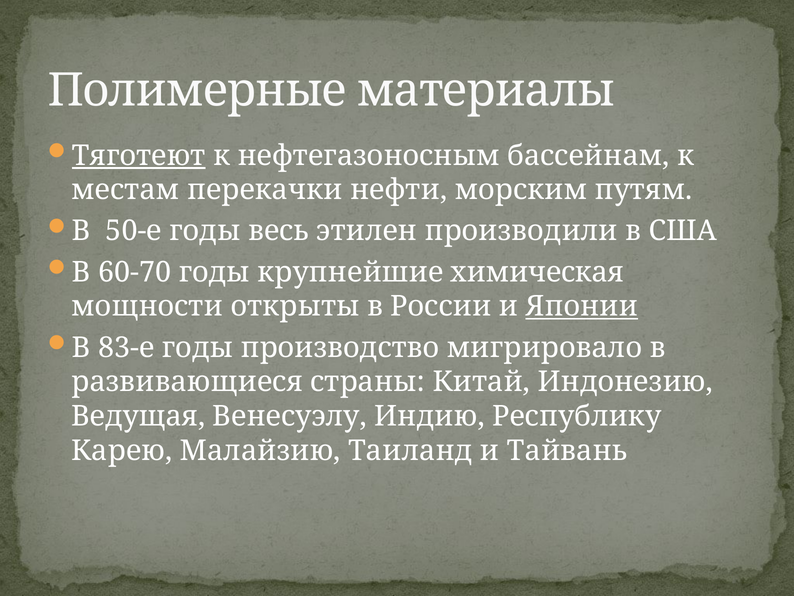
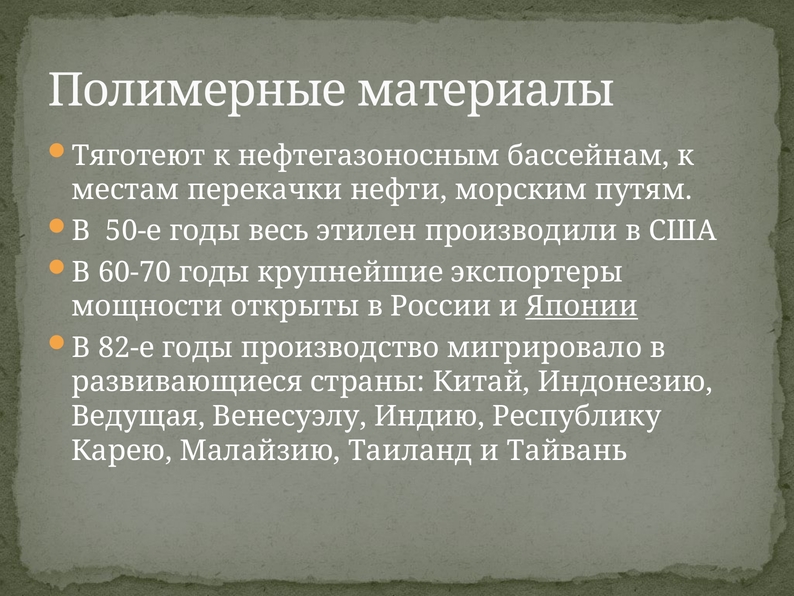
Тяготеют underline: present -> none (139, 155)
химическая: химическая -> экспортеры (537, 272)
83-е: 83-е -> 82-е (126, 347)
